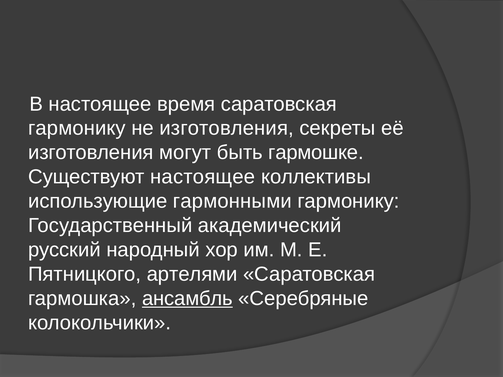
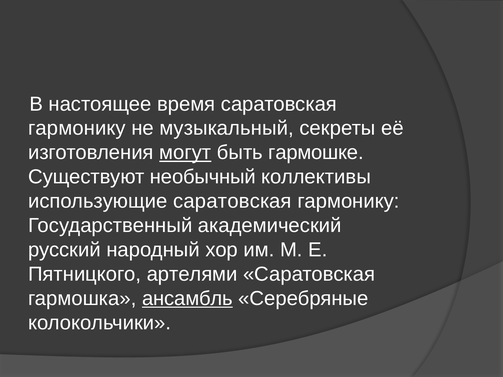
не изготовления: изготовления -> музыкальный (227, 128)
могут underline: none -> present (185, 153)
Существуют настоящее: настоящее -> необычный (203, 177)
использующие гармонными: гармонными -> саратовская (232, 201)
